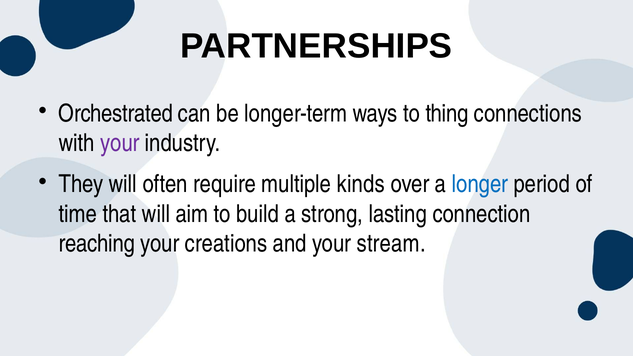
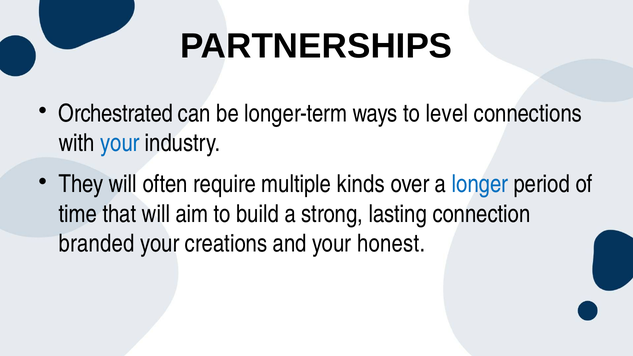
thing: thing -> level (447, 114)
your colour: purple -> blue (120, 143)
reaching: reaching -> branded (97, 244)
stream: stream -> honest (391, 244)
